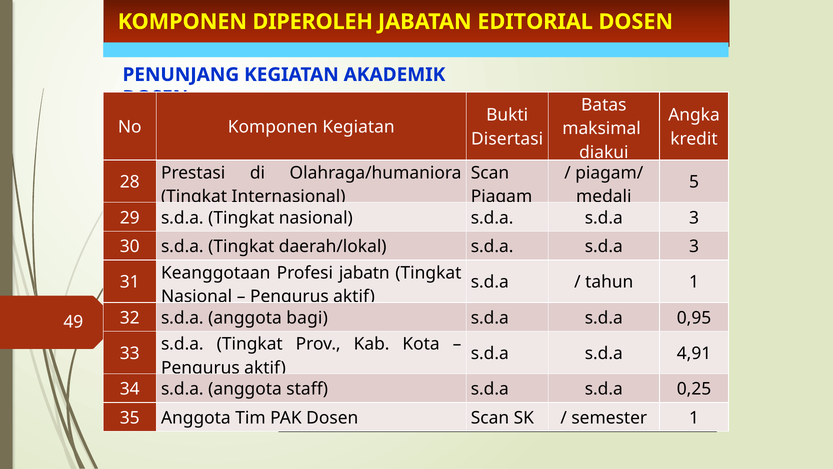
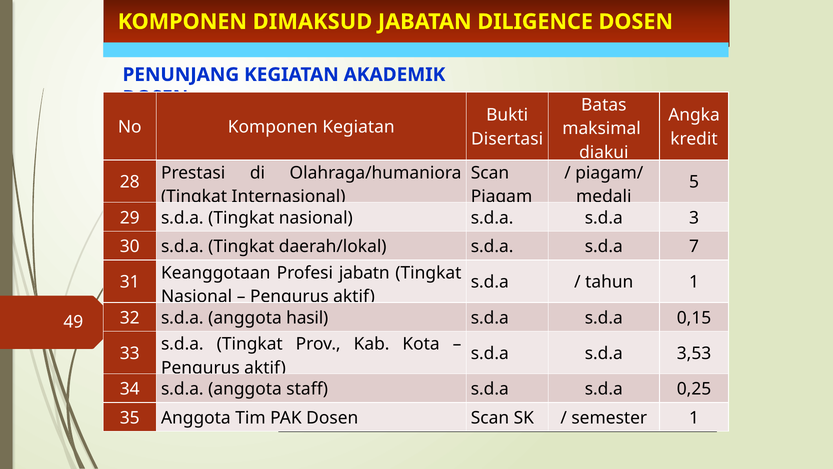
DIPEROLEH: DIPEROLEH -> DIMAKSUD (312, 22)
EDITORIAL: EDITORIAL -> DILIGENCE (535, 22)
daerah/lokal s.d.a s.d.a 3: 3 -> 7 (694, 246)
bagi: bagi -> hasil (307, 318)
0,95: 0,95 -> 0,15 (694, 318)
4,91: 4,91 -> 3,53 (694, 353)
